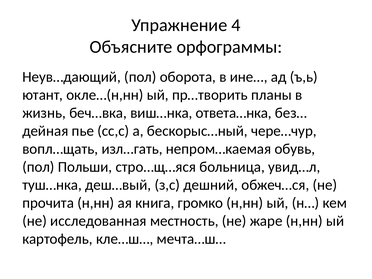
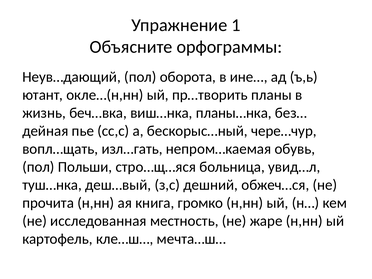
4: 4 -> 1 (236, 25)
ответа…нка: ответа…нка -> планы…нка (234, 113)
